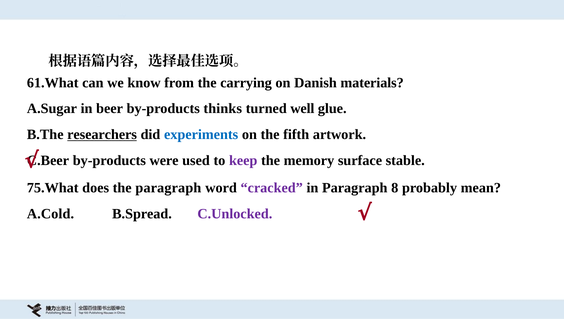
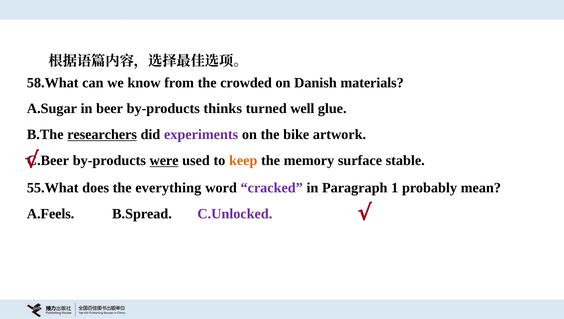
61.What: 61.What -> 58.What (53, 83)
carrying: carrying -> crowded (246, 83)
experiments colour: blue -> purple (201, 135)
fifth: fifth -> bike (296, 135)
were underline: none -> present (164, 161)
keep colour: purple -> orange (243, 161)
75.What: 75.What -> 55.What (53, 188)
the paragraph: paragraph -> everything (168, 188)
8: 8 -> 1 (395, 188)
A.Cold: A.Cold -> A.Feels (51, 214)
